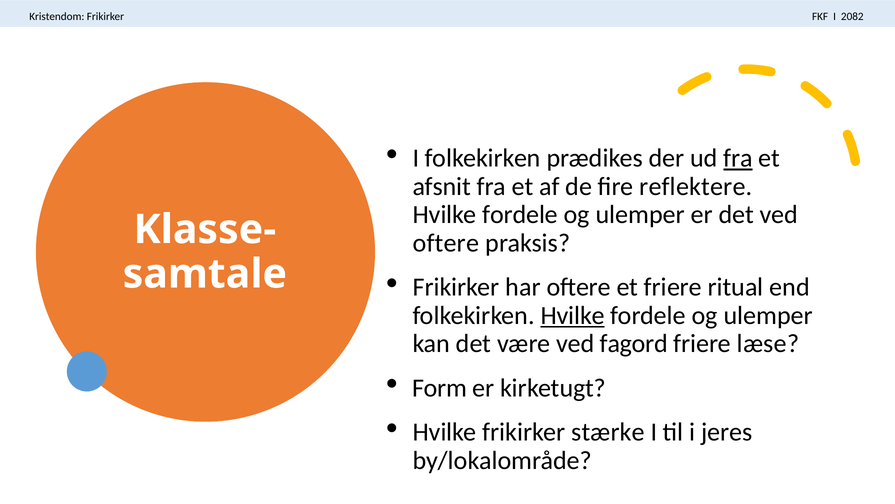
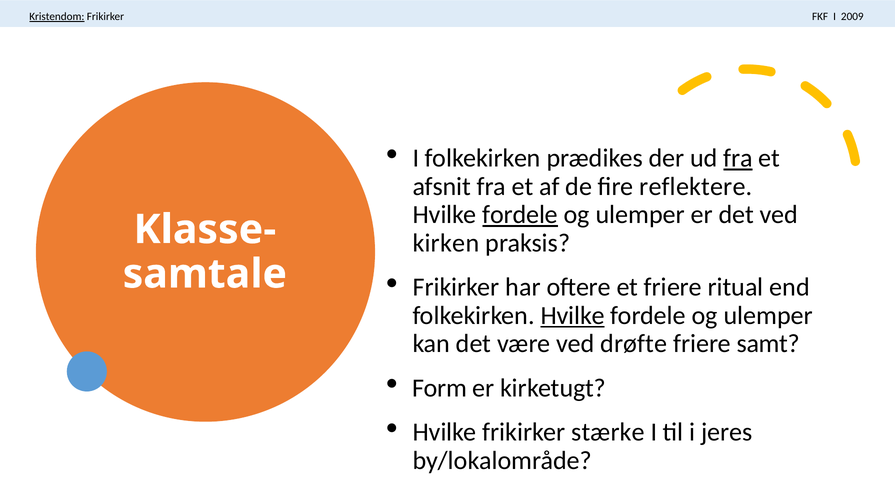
Kristendom underline: none -> present (57, 17)
2082: 2082 -> 2009 (852, 17)
fordele underline: none -> present (520, 215)
oftere: oftere -> kirken (446, 243)
fagord: fagord -> drøfte (634, 343)
læse: læse -> samt (768, 343)
